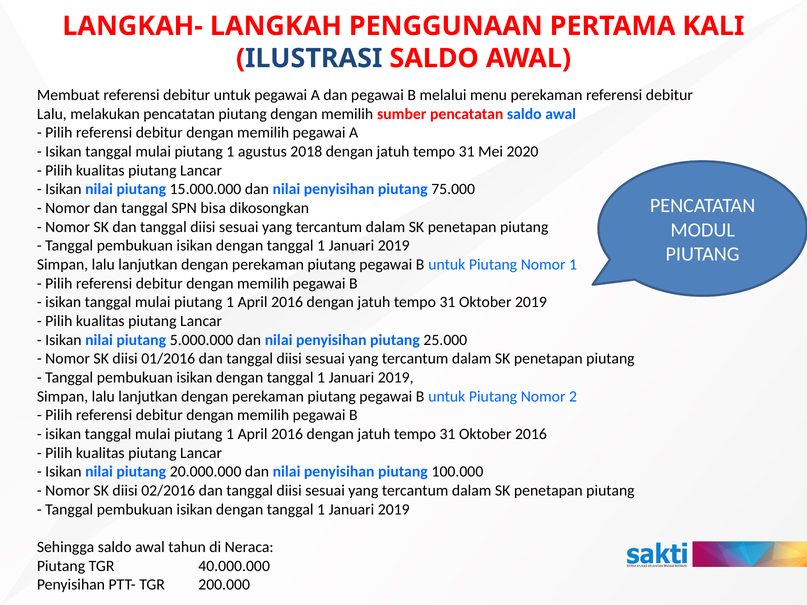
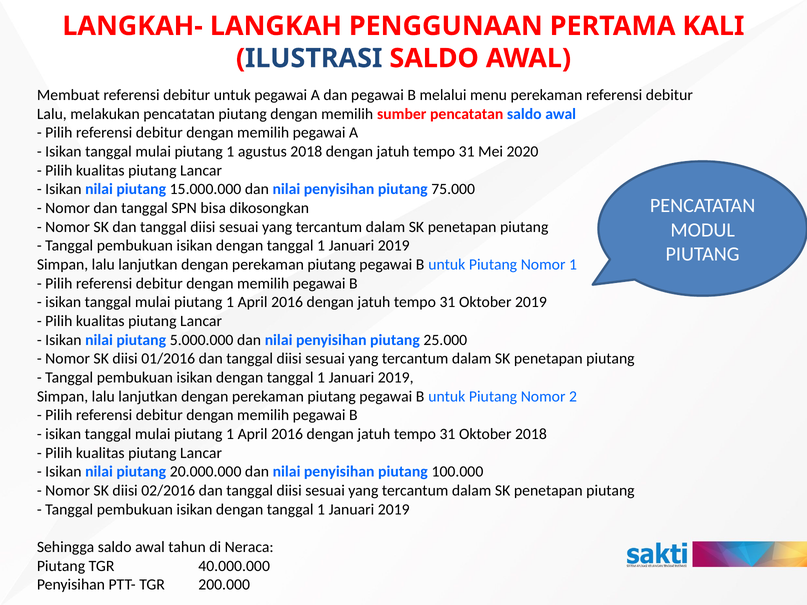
Oktober 2016: 2016 -> 2018 (531, 434)
